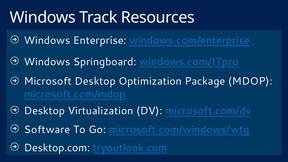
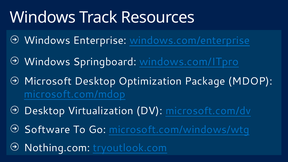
Desktop.com: Desktop.com -> Nothing.com (57, 148)
